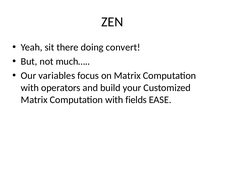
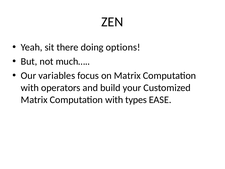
convert: convert -> options (123, 47)
fields: fields -> types (136, 100)
